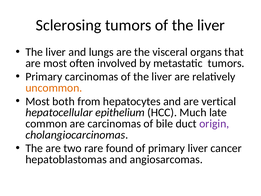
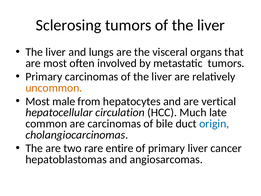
both: both -> male (64, 101)
epithelium: epithelium -> circulation (120, 112)
origin colour: purple -> blue (214, 124)
found: found -> entire (120, 148)
